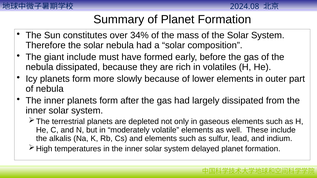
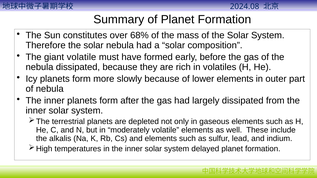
34%: 34% -> 68% (139, 35)
giant include: include -> volatile (81, 57)
